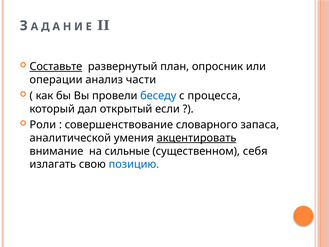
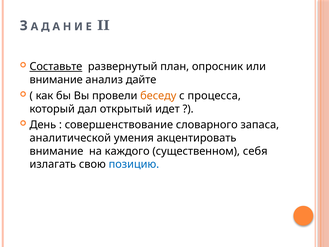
операции: операции -> внимание (56, 80)
части: части -> дайте (141, 80)
беседу colour: blue -> orange (158, 96)
если: если -> идет (167, 109)
Роли: Роли -> День (43, 125)
акцентировать underline: present -> none (197, 138)
сильные: сильные -> каждого (127, 151)
